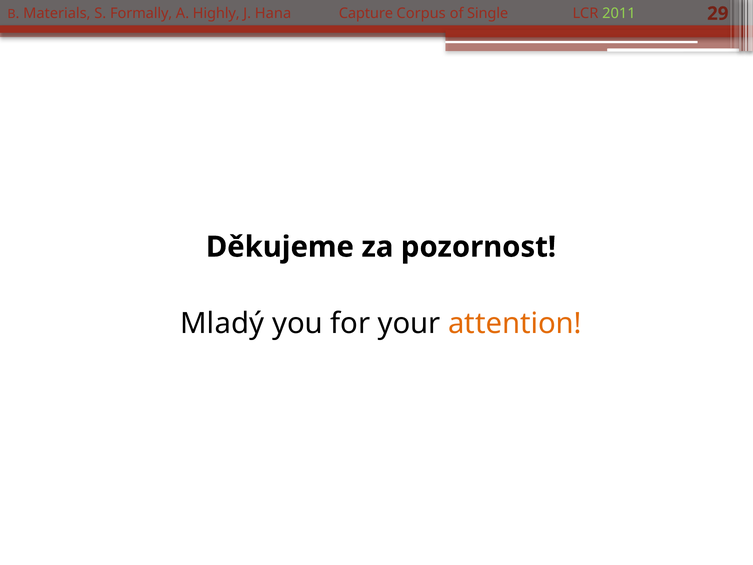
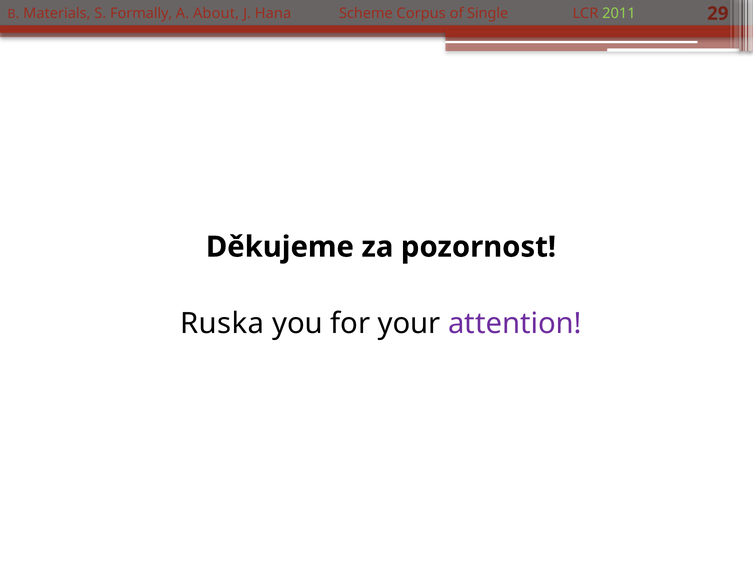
Highly: Highly -> About (216, 13)
Capture: Capture -> Scheme (366, 13)
Mladý: Mladý -> Ruska (222, 323)
attention colour: orange -> purple (515, 323)
